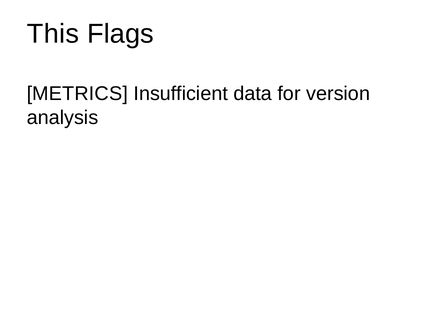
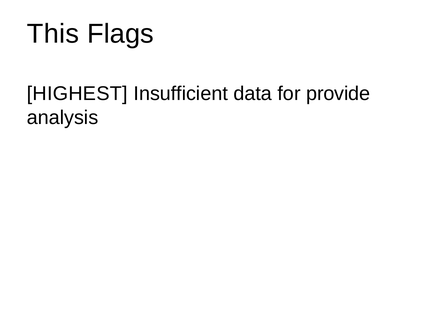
METRICS: METRICS -> HIGHEST (77, 94)
version: version -> provide (338, 94)
